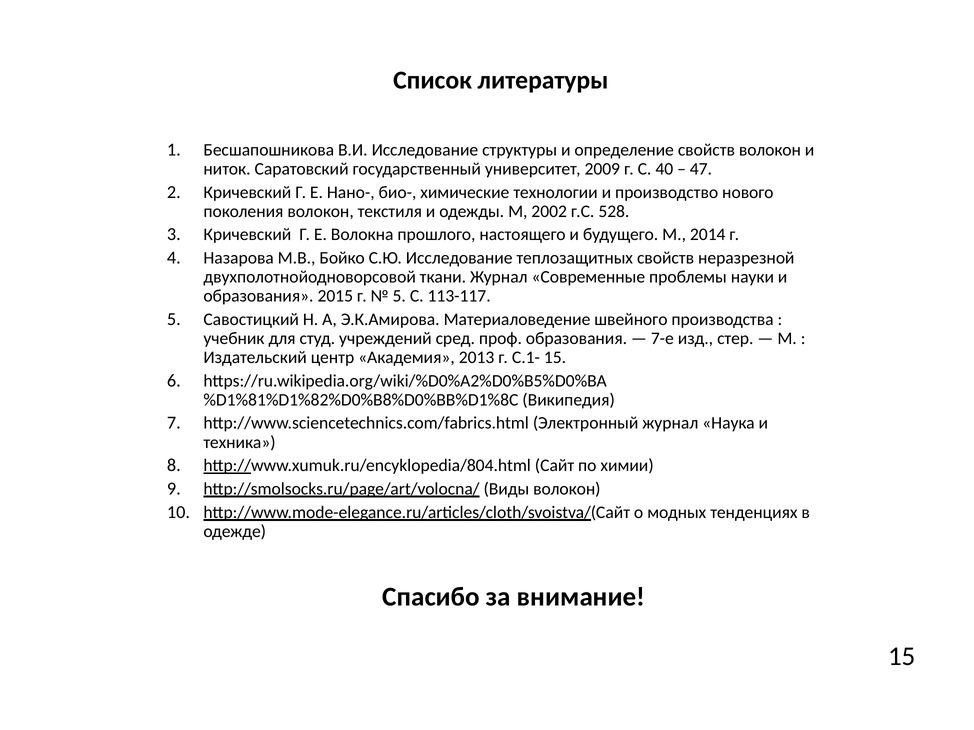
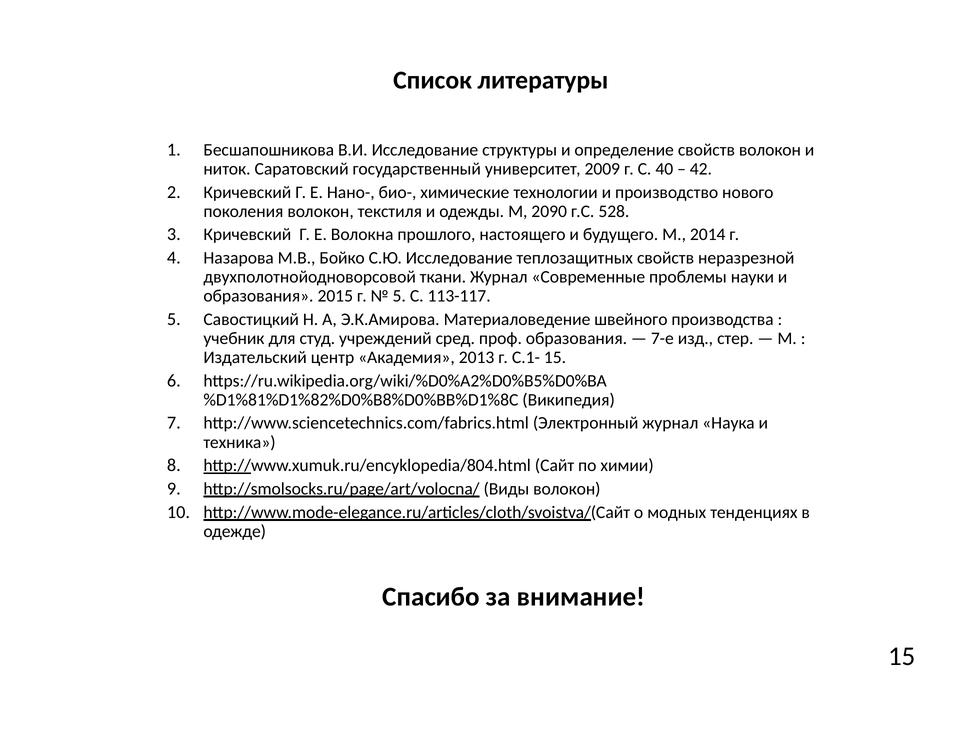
47: 47 -> 42 (701, 169)
2002: 2002 -> 2090 (549, 211)
